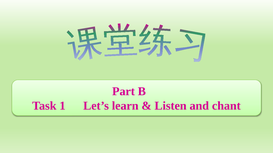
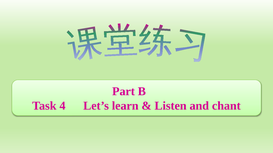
1: 1 -> 4 (62, 106)
